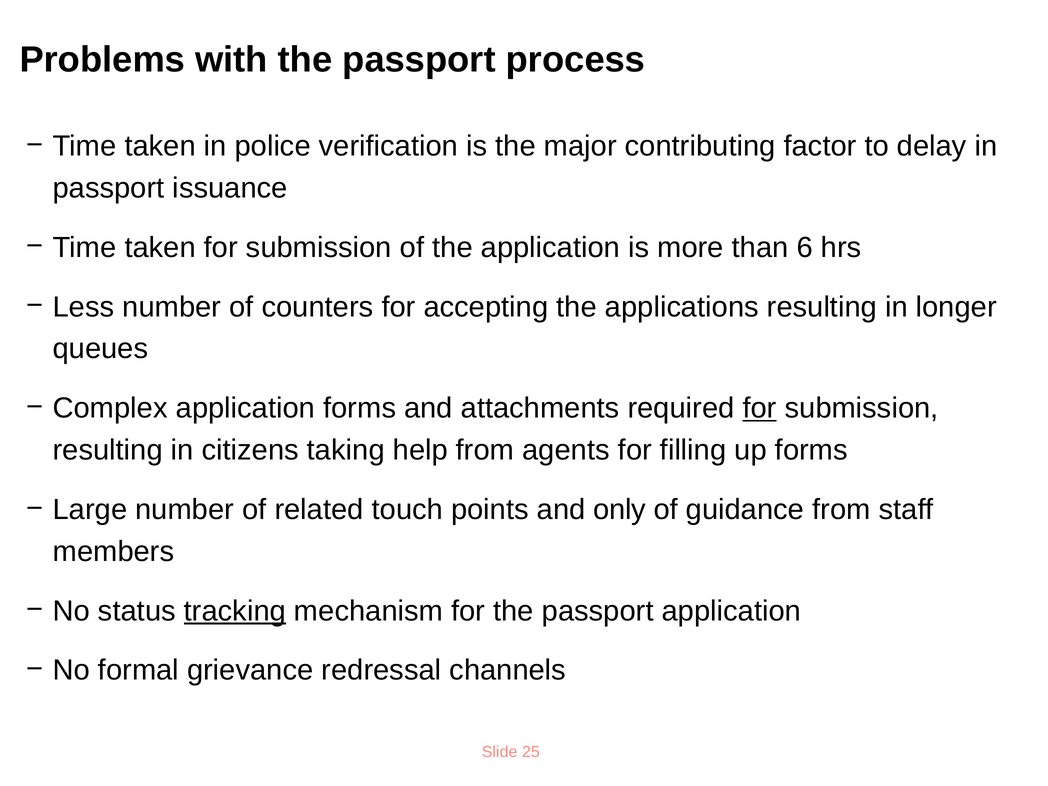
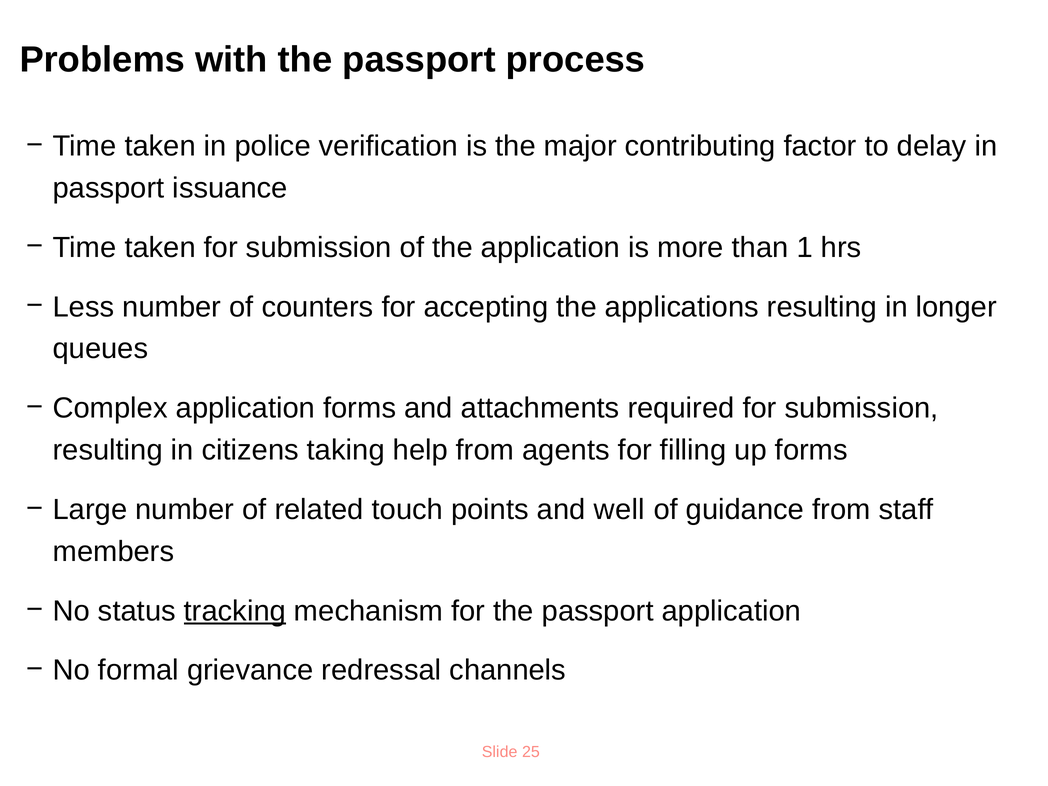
6: 6 -> 1 (805, 248)
for underline: present -> none (760, 408)
only: only -> well (619, 510)
